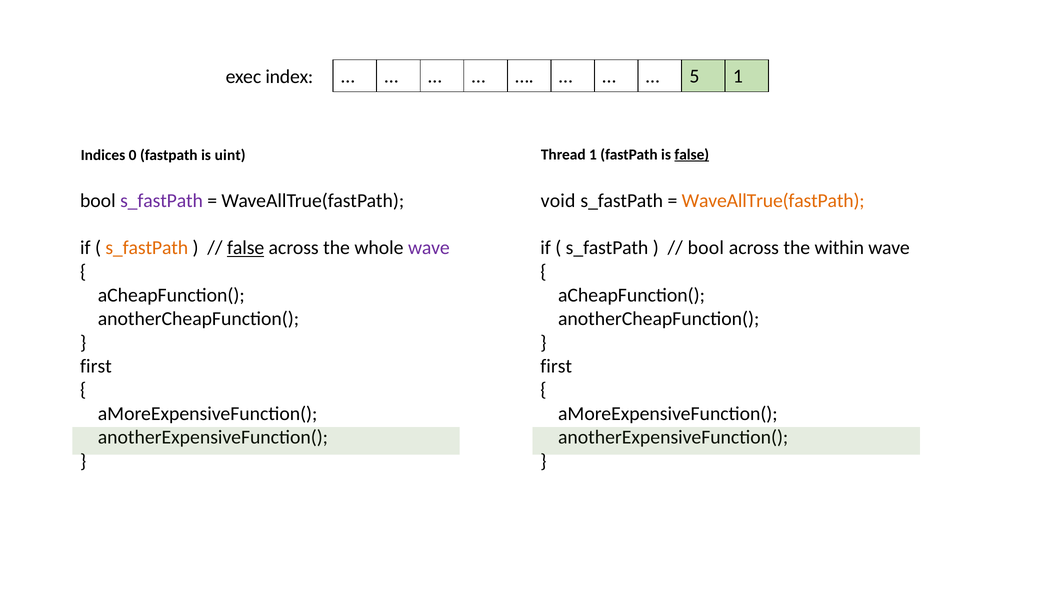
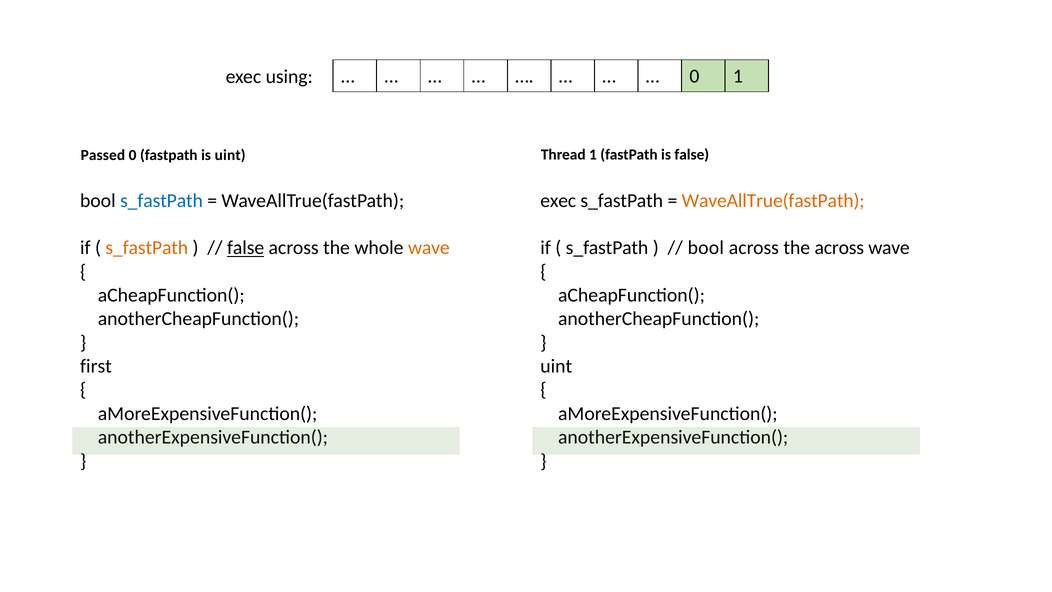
index: index -> using (289, 77)
5: 5 -> 0 (694, 76)
Indices: Indices -> Passed (103, 155)
false underline: present -> none (692, 155)
s_fastPath colour: purple -> blue (162, 200)
void: void -> exec (558, 200)
wave colour: purple -> orange (429, 248)
the within: within -> across (839, 248)
first: first -> uint (556, 366)
